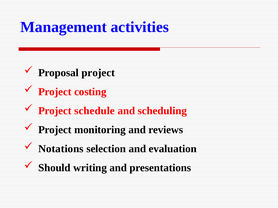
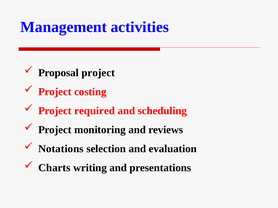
schedule: schedule -> required (95, 111)
Should: Should -> Charts (54, 168)
